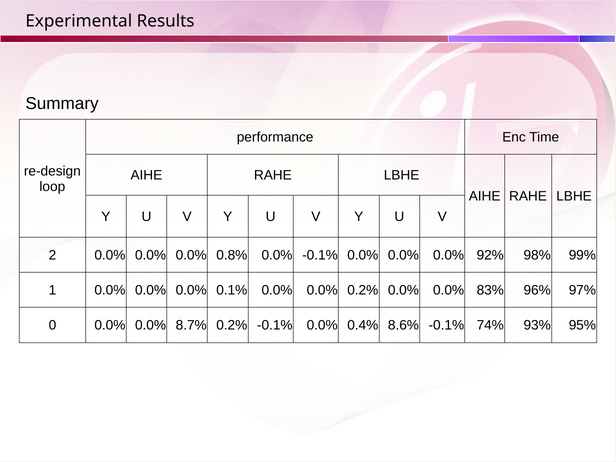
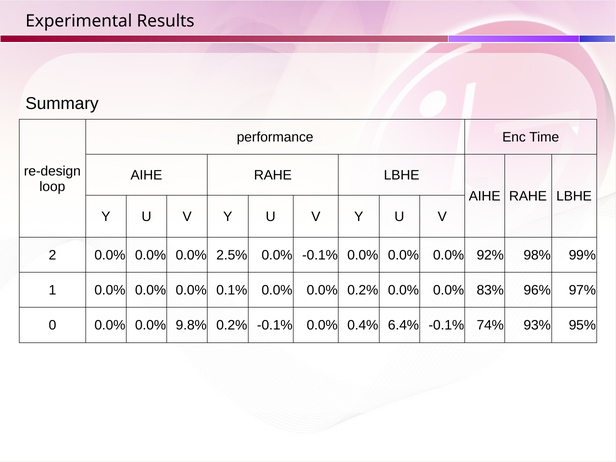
0.8%: 0.8% -> 2.5% (232, 255)
8.7%: 8.7% -> 9.8% (191, 325)
8.6%: 8.6% -> 6.4% (403, 325)
